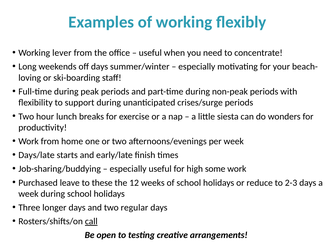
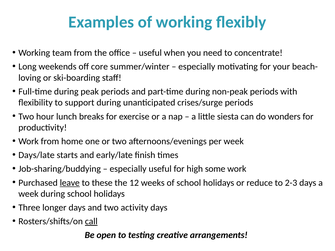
lever: lever -> team (62, 53)
off days: days -> core (99, 67)
leave underline: none -> present (70, 183)
regular: regular -> activity (135, 208)
